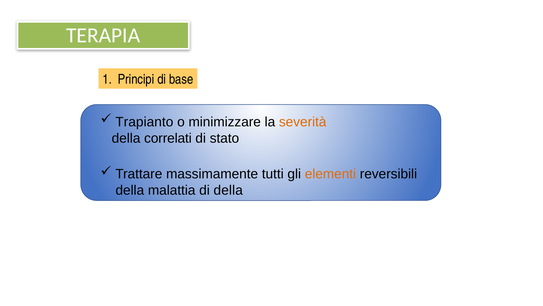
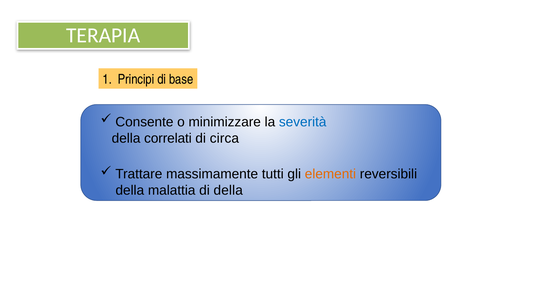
Trapianto: Trapianto -> Consente (144, 122)
severità colour: orange -> blue (303, 122)
stato: stato -> circa (224, 138)
